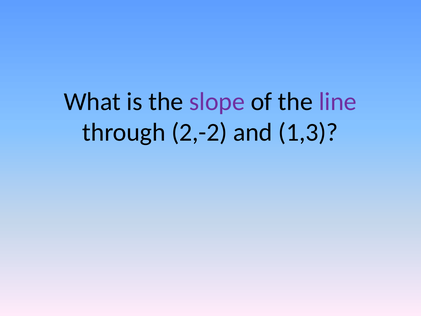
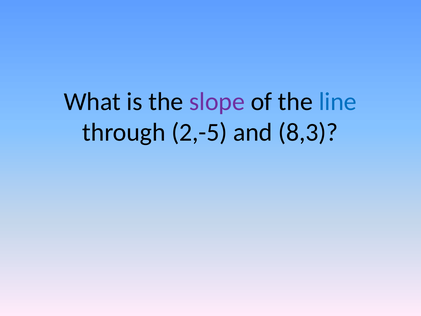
line colour: purple -> blue (338, 101)
2,-2: 2,-2 -> 2,-5 (199, 132)
1,3: 1,3 -> 8,3 (308, 132)
